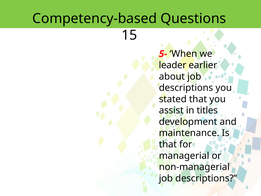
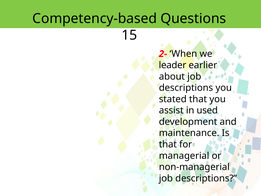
5-: 5- -> 2- (163, 54)
titles: titles -> used (207, 110)
